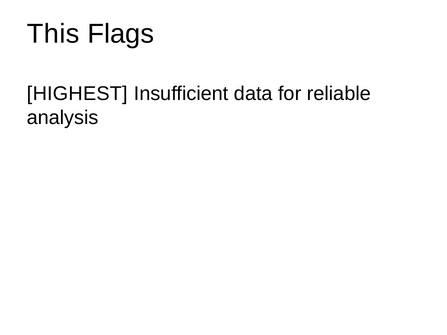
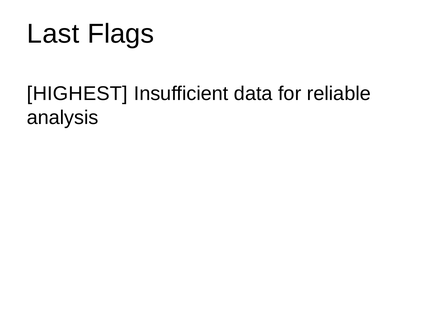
This: This -> Last (53, 34)
